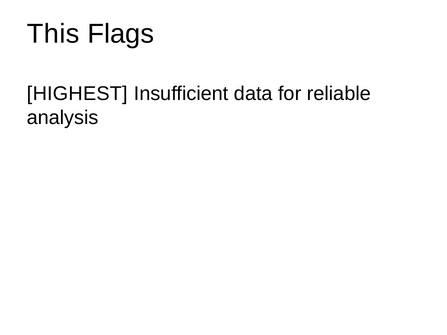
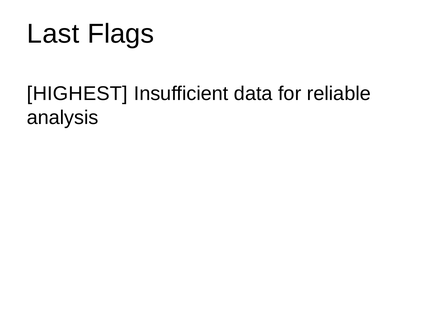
This: This -> Last (53, 34)
